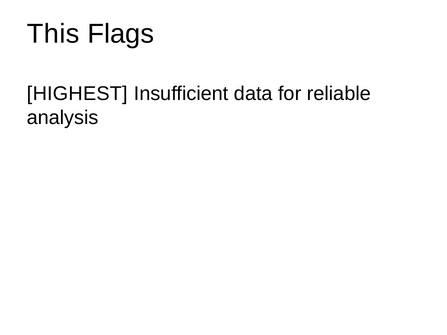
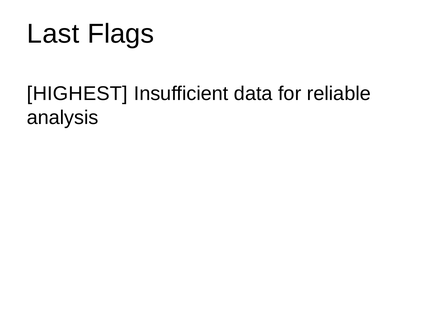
This: This -> Last (53, 34)
